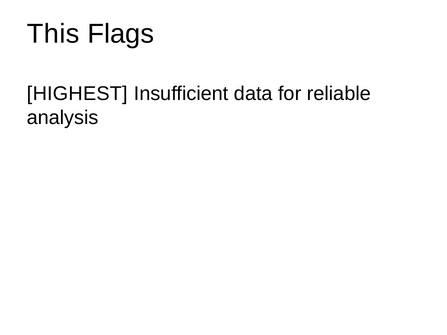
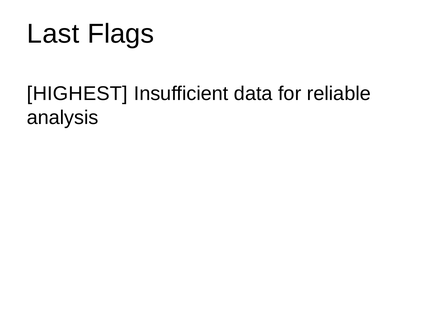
This: This -> Last (53, 34)
